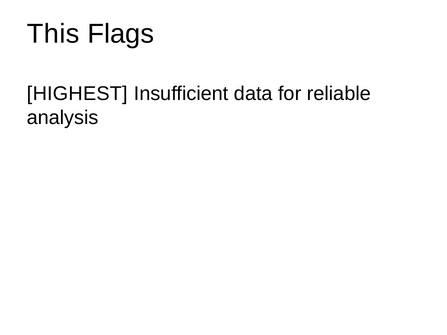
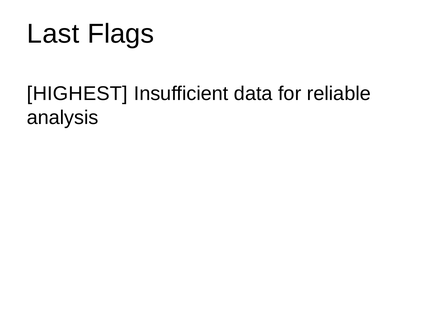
This: This -> Last (53, 34)
